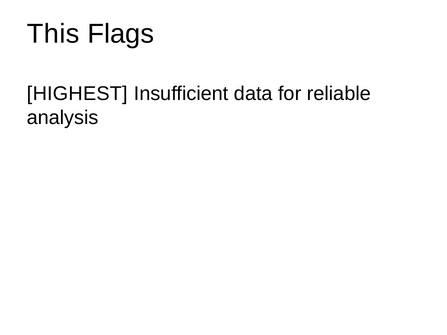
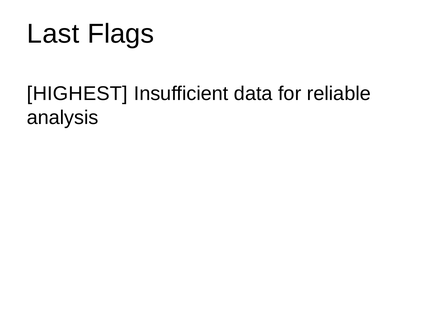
This: This -> Last (53, 34)
